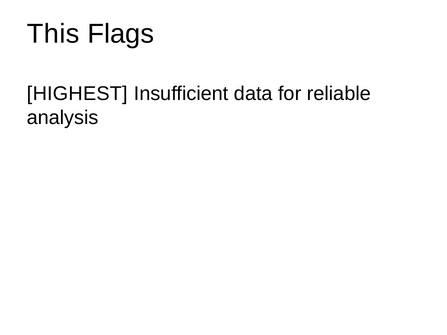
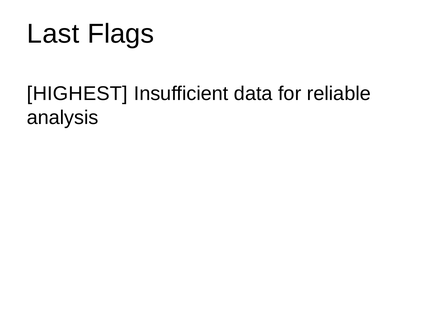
This: This -> Last (53, 34)
